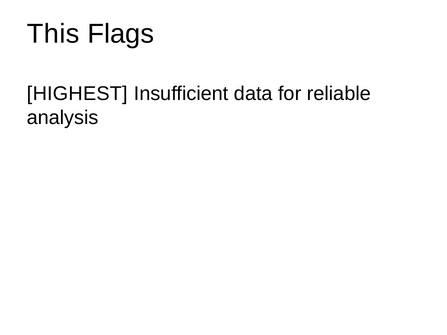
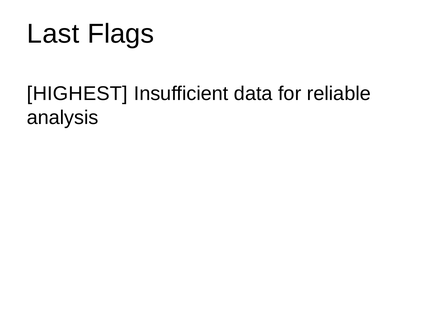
This: This -> Last (53, 34)
